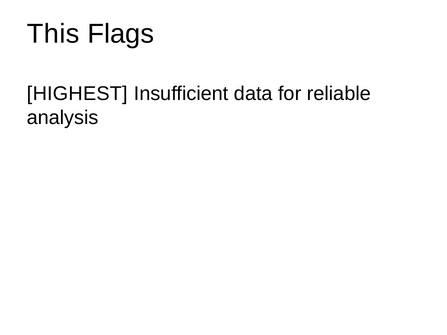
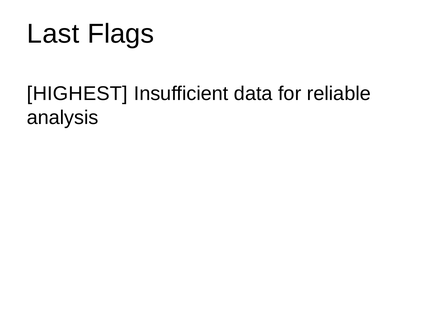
This: This -> Last (53, 34)
